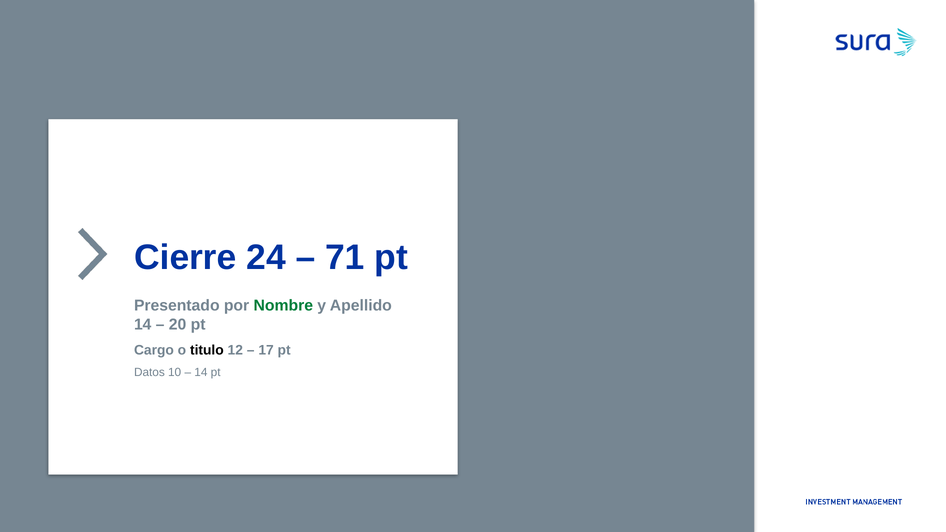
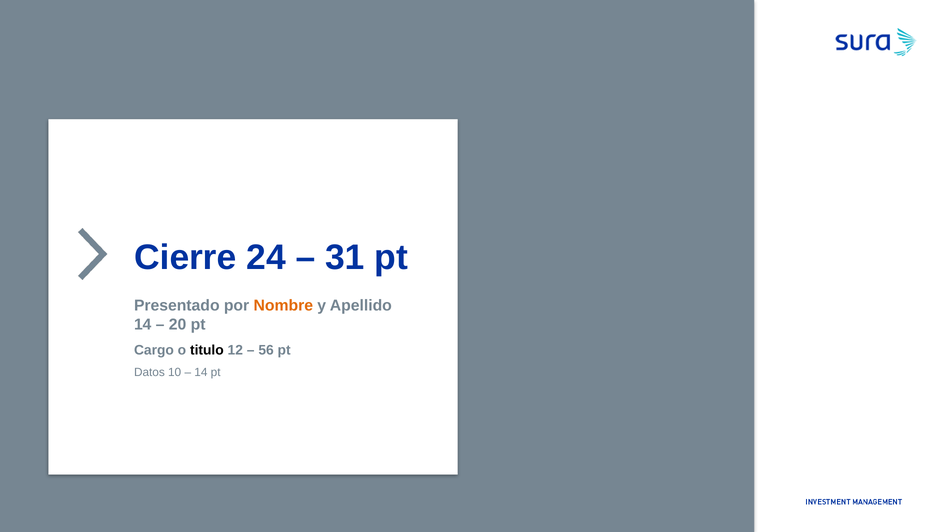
71: 71 -> 31 (345, 258)
Nombre colour: green -> orange (283, 306)
17: 17 -> 56 (266, 350)
